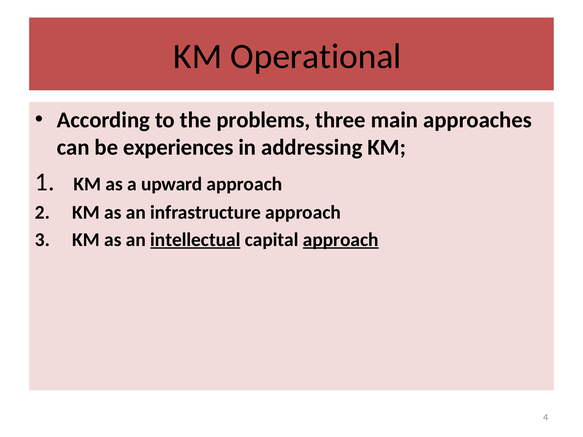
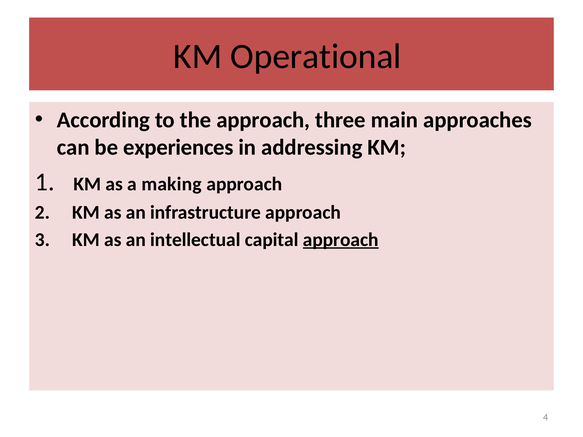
the problems: problems -> approach (263, 120)
upward: upward -> making (172, 184)
intellectual underline: present -> none (195, 240)
